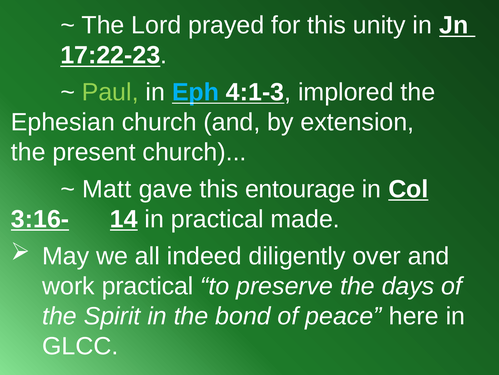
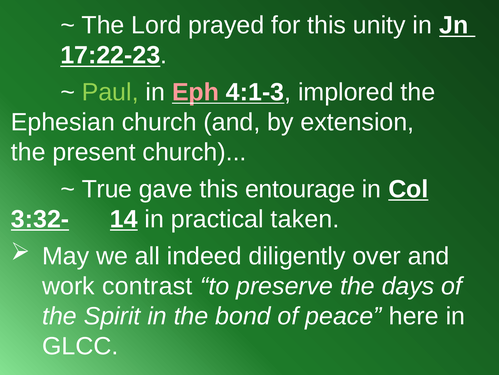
Eph colour: light blue -> pink (196, 92)
Matt: Matt -> True (107, 189)
3:16-: 3:16- -> 3:32- (40, 219)
made: made -> taken (305, 219)
work practical: practical -> contrast (147, 286)
